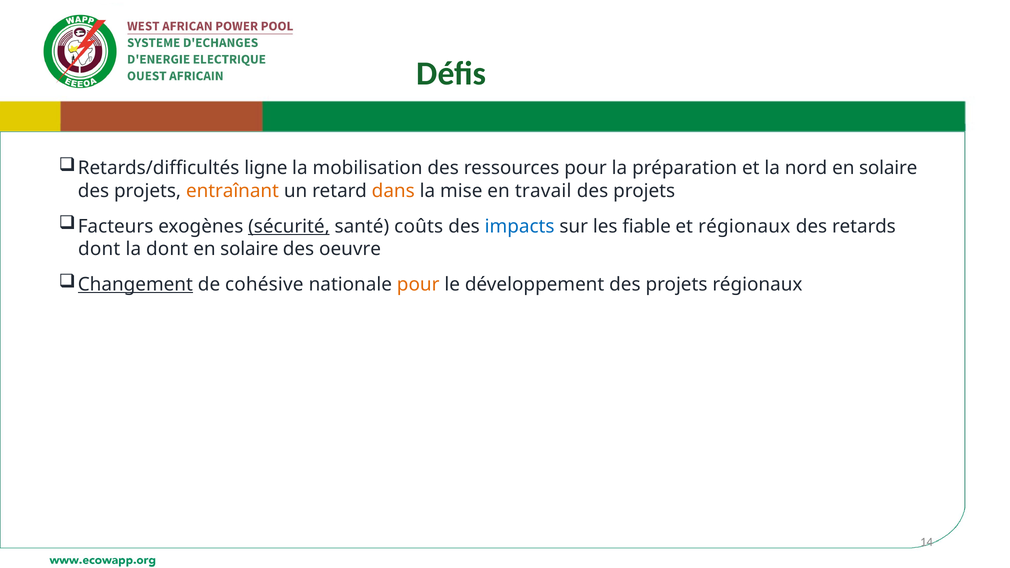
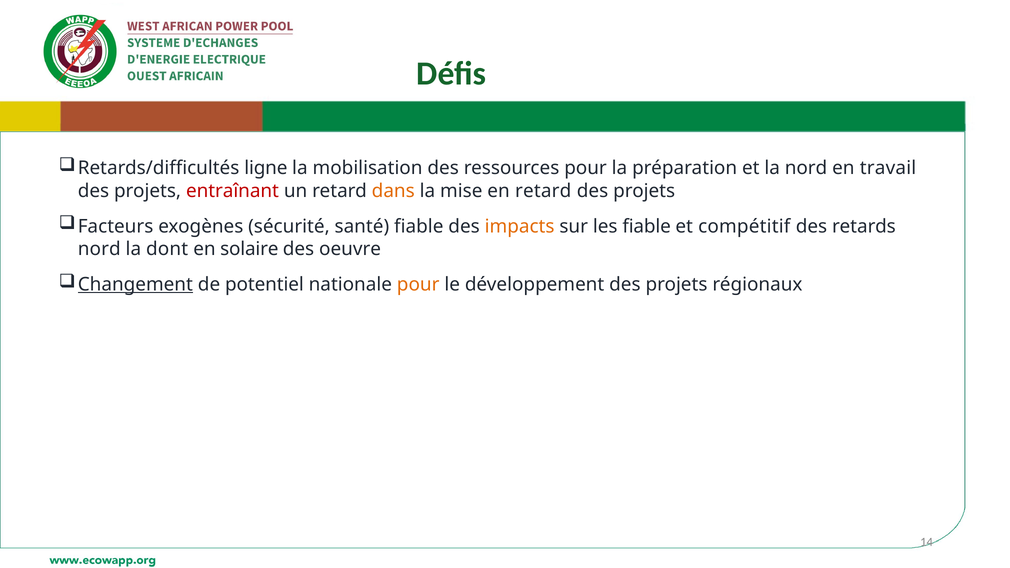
solaire: solaire -> travail (888, 168)
entraînant colour: orange -> red (232, 191)
en travail: travail -> retard (543, 191)
sécurité underline: present -> none (289, 226)
santé coûts: coûts -> fiable (419, 226)
impacts colour: blue -> orange (520, 226)
et régionaux: régionaux -> compétitif (744, 226)
dont: dont -> nord (99, 249)
cohésive: cohésive -> potentiel (264, 284)
